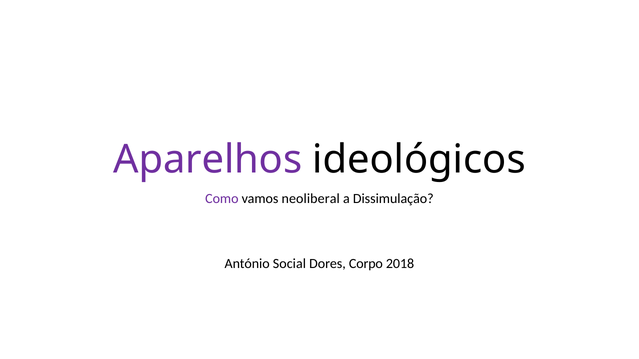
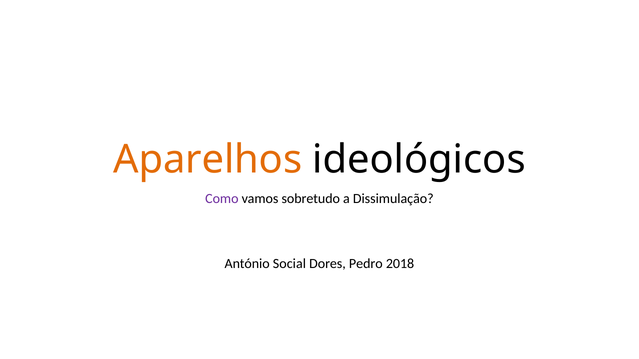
Aparelhos colour: purple -> orange (208, 160)
neoliberal: neoliberal -> sobretudo (311, 199)
Corpo: Corpo -> Pedro (366, 264)
